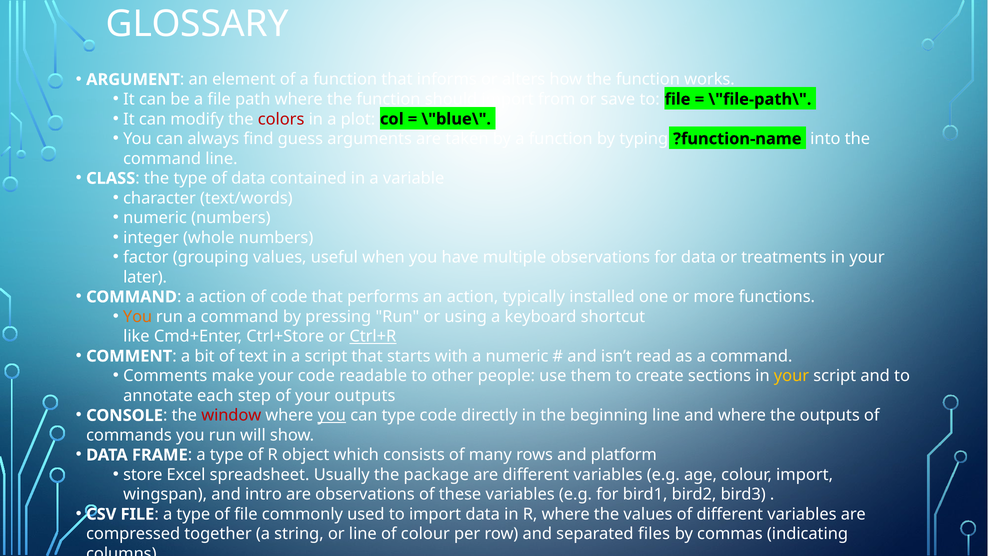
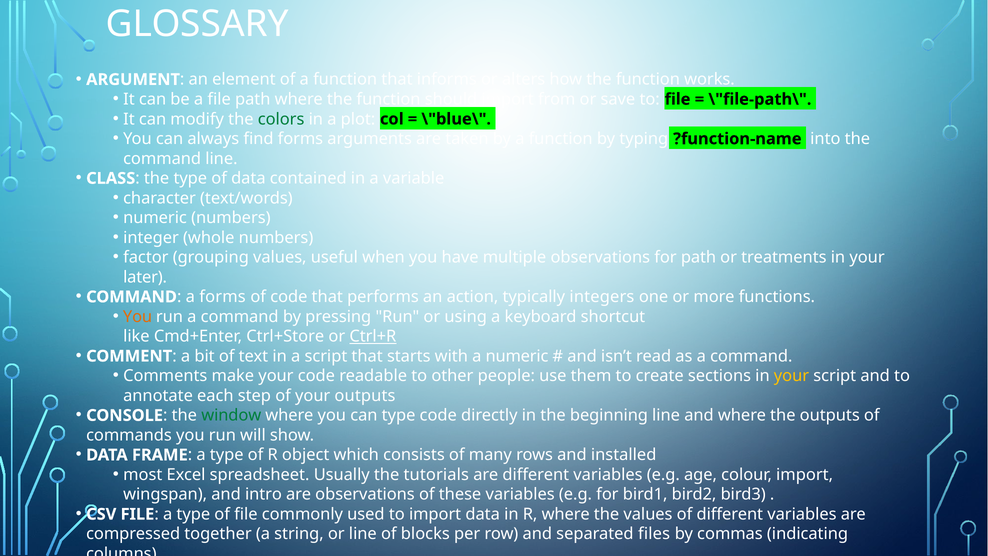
colors colour: red -> green (281, 119)
find guess: guess -> forms (300, 139)
for data: data -> path (699, 257)
a action: action -> forms (223, 297)
installed: installed -> integers (602, 297)
window colour: red -> green (231, 415)
you underline: present -> none (332, 415)
platform: platform -> installed (624, 455)
store: store -> most (143, 475)
package: package -> tutorials (436, 475)
of colour: colour -> blocks (425, 534)
